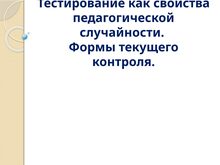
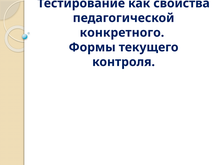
случайности: случайности -> конкретного (122, 33)
